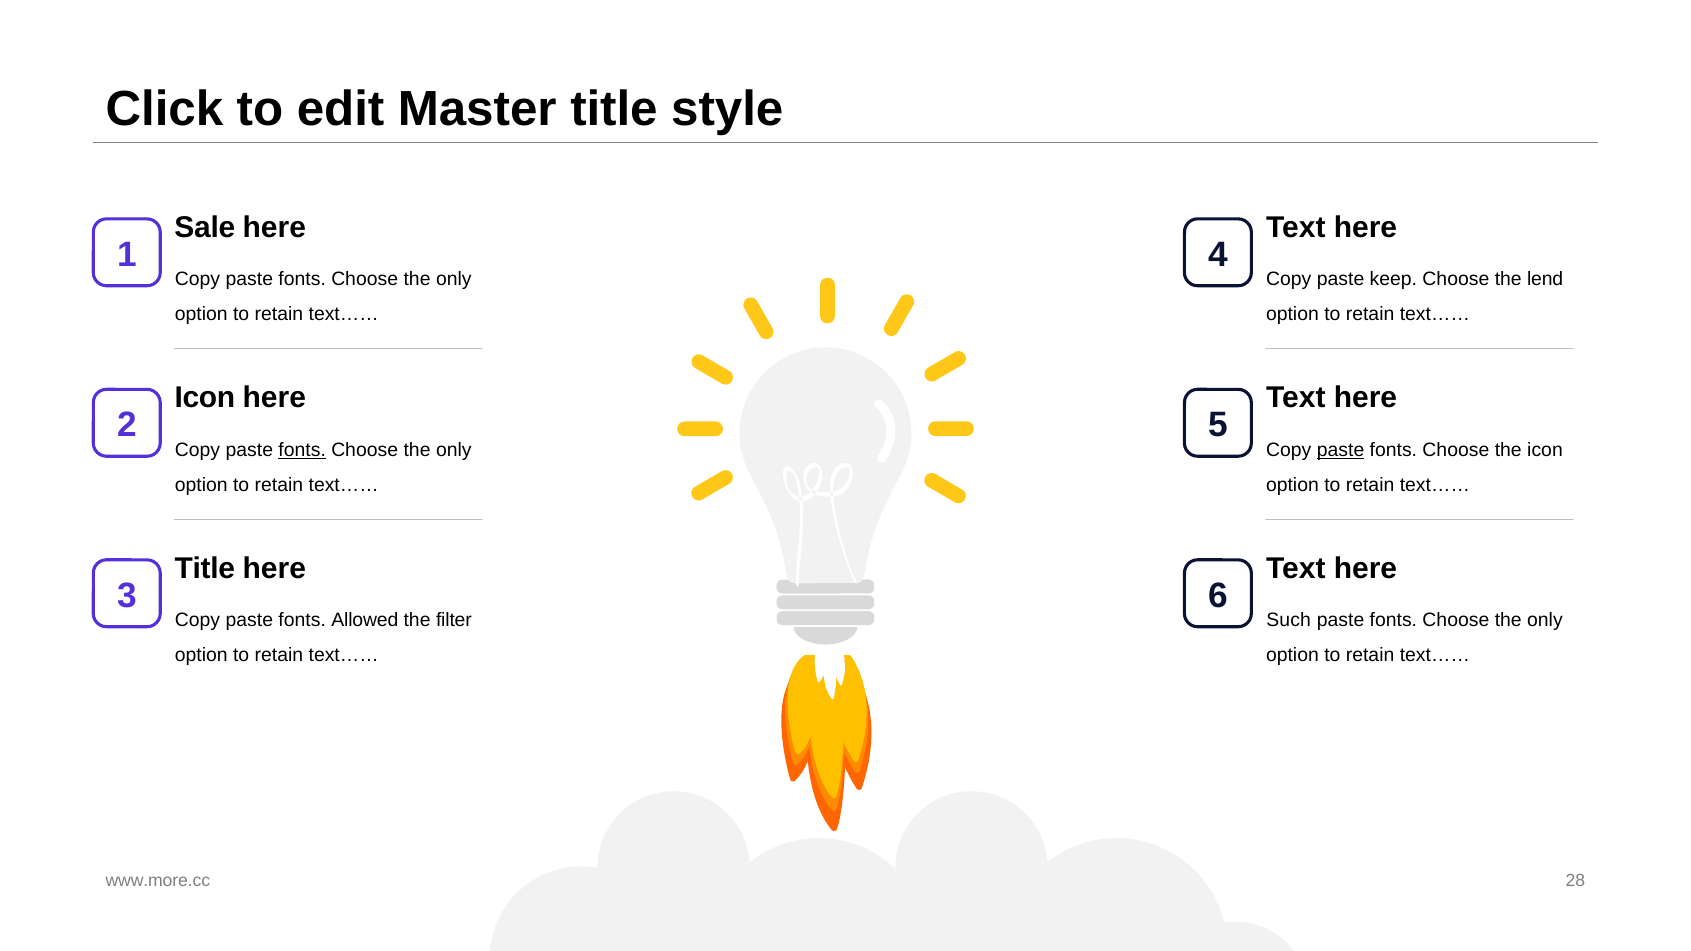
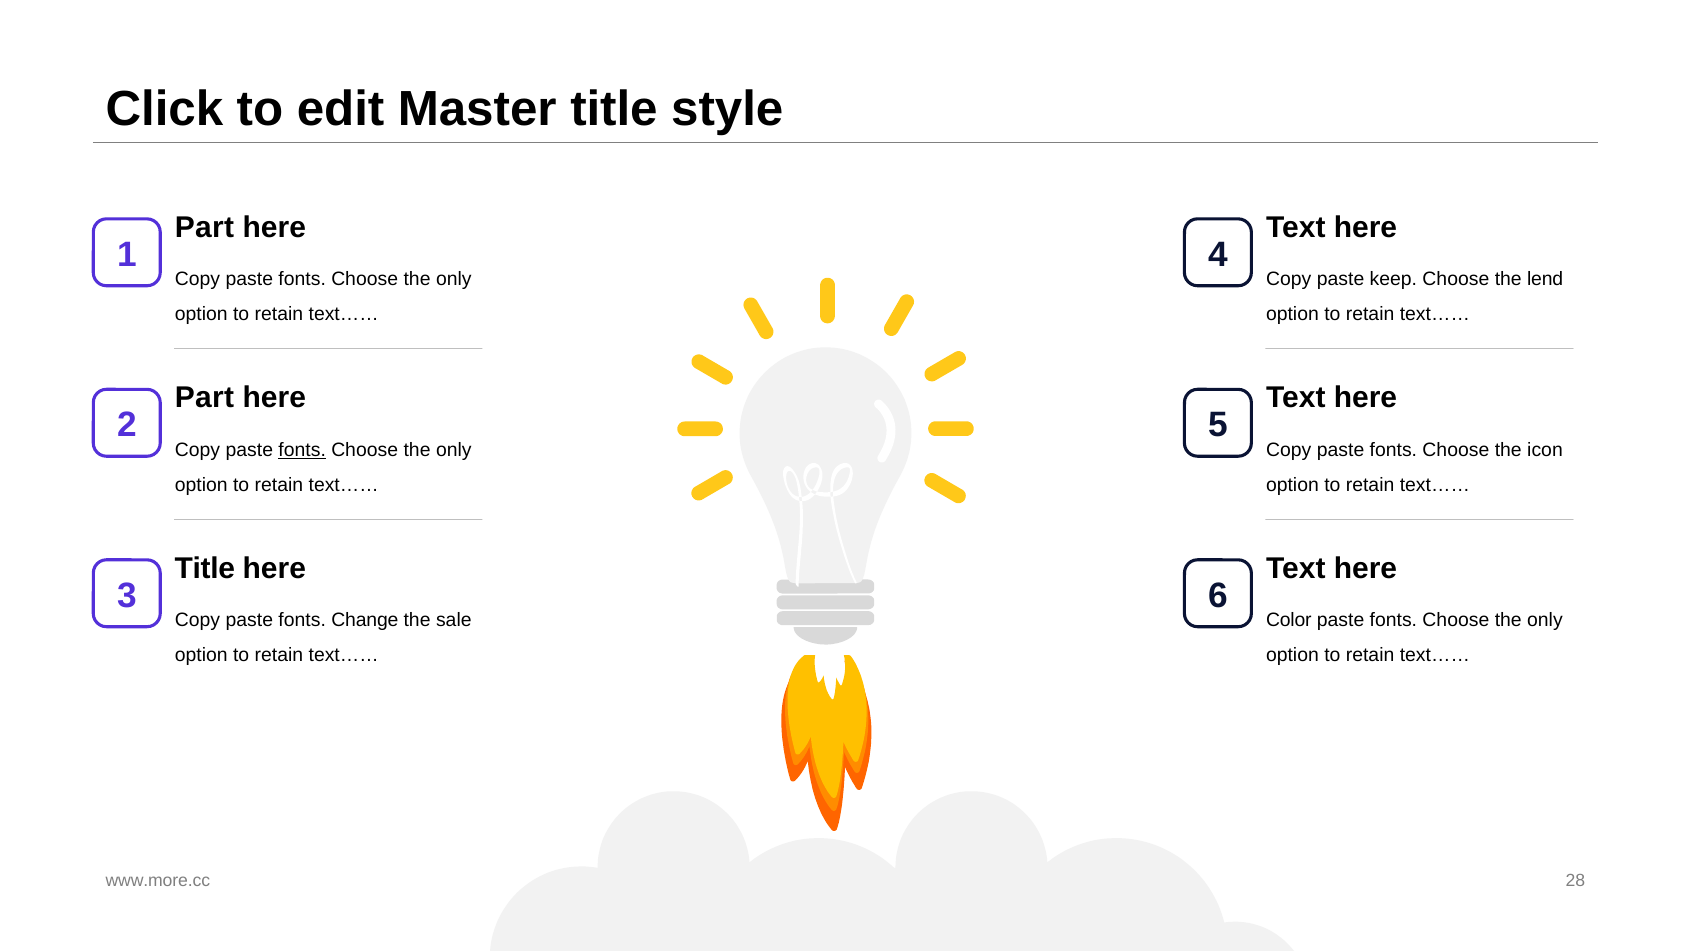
Sale: Sale -> Part (205, 227)
Icon: Icon -> Part (205, 398)
paste underline: present -> none (1341, 450)
Allowed: Allowed -> Change (365, 620)
filter: filter -> sale (454, 620)
Such: Such -> Color (1289, 620)
